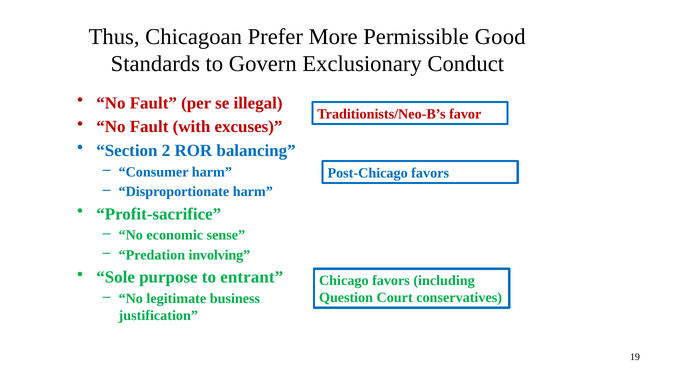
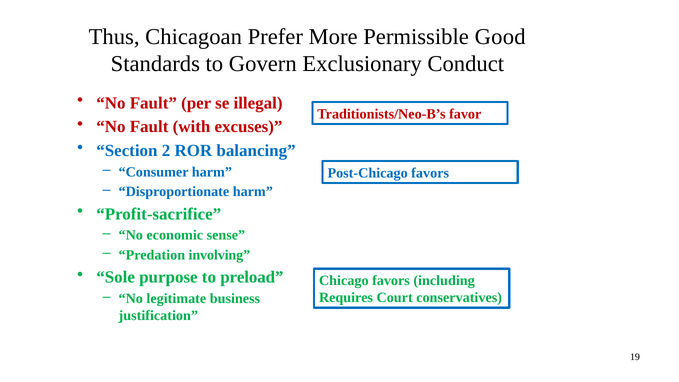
entrant: entrant -> preload (252, 277)
Question: Question -> Requires (346, 298)
